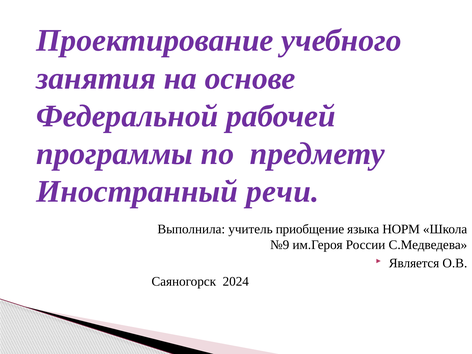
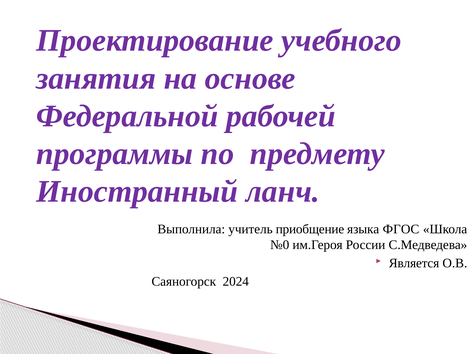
речи: речи -> ланч (283, 192)
НОРМ: НОРМ -> ФГОС (401, 229)
№9: №9 -> №0 (280, 245)
